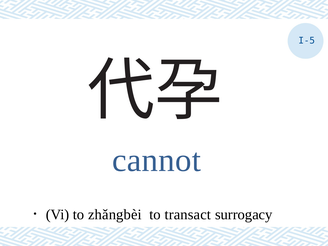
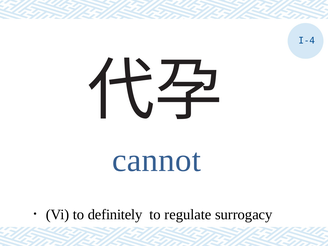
I-5: I-5 -> I-4 (307, 41)
zhǎngbèi: zhǎngbèi -> definitely (115, 214)
transact: transact -> regulate (188, 214)
